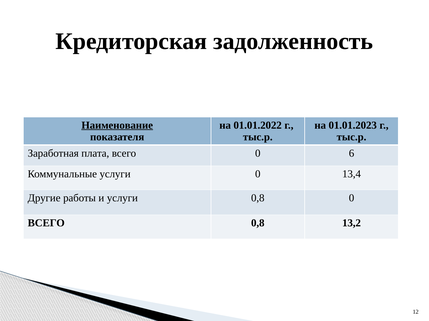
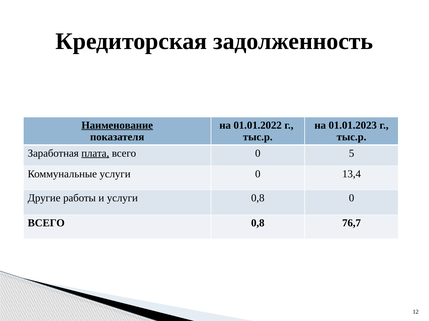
плата underline: none -> present (95, 154)
6: 6 -> 5 (352, 154)
13,2: 13,2 -> 76,7 (352, 224)
